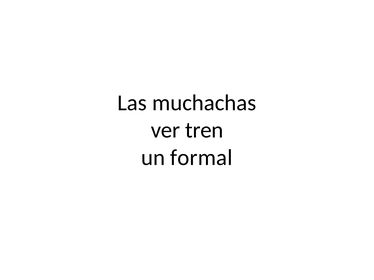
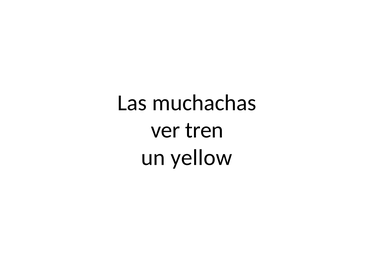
formal: formal -> yellow (201, 158)
